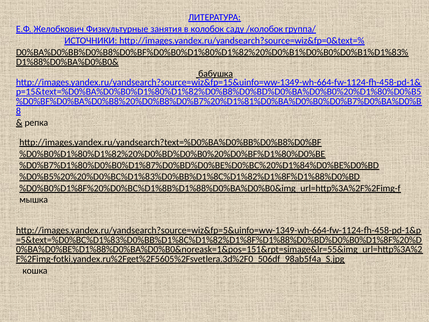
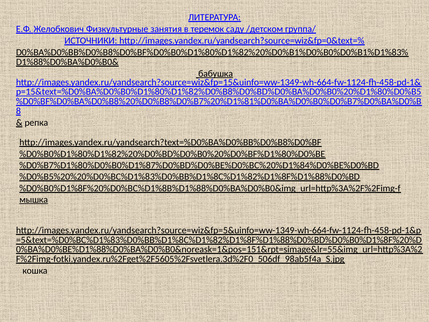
колобок: колобок -> теремок (207, 29)
/колобок: /колобок -> /детском (265, 29)
мышка underline: none -> present (34, 200)
